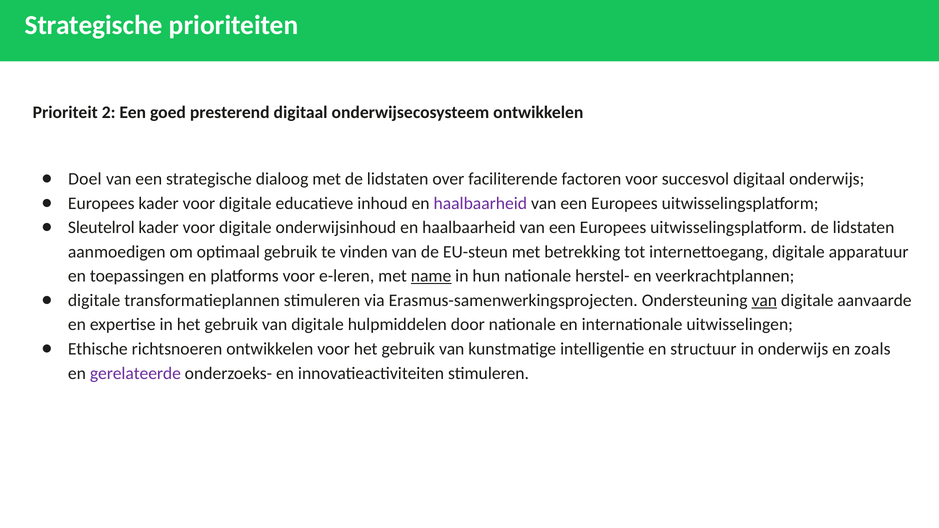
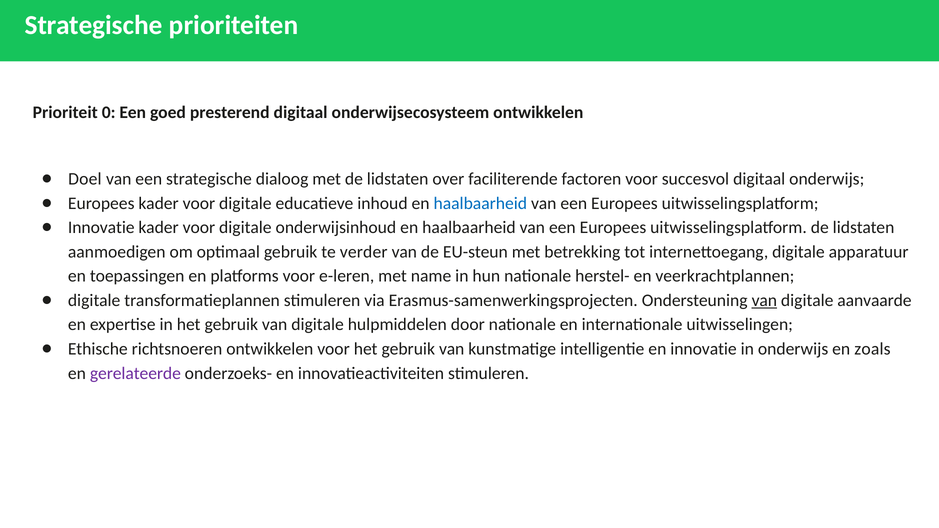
2: 2 -> 0 (109, 113)
haalbaarheid colour: purple -> blue (480, 203)
Sleutelrol: Sleutelrol -> Innovatie (101, 228)
vinden: vinden -> verder (364, 252)
name underline: present -> none (431, 276)
en structuur: structuur -> innovatie (703, 349)
